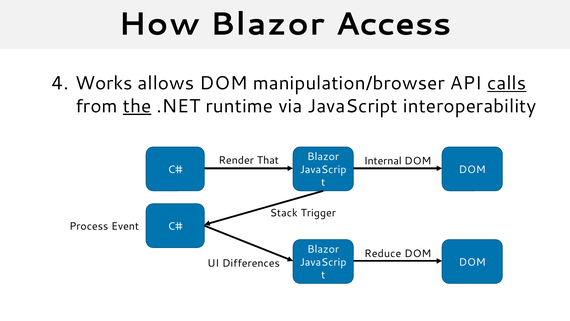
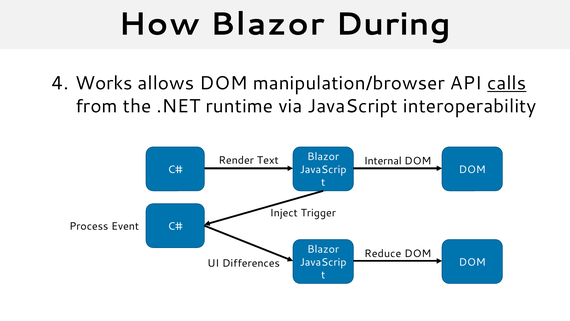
Access: Access -> During (393, 24)
the underline: present -> none (137, 106)
That: That -> Text (268, 160)
Stack: Stack -> Inject (284, 213)
